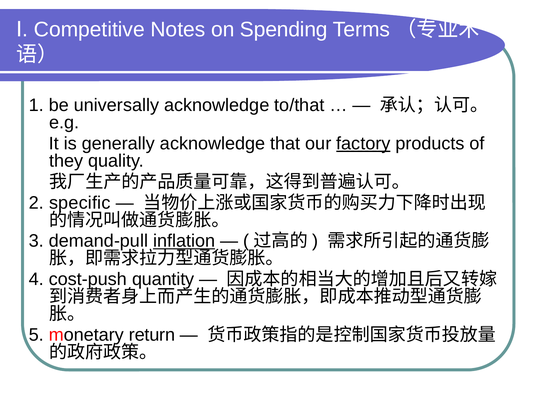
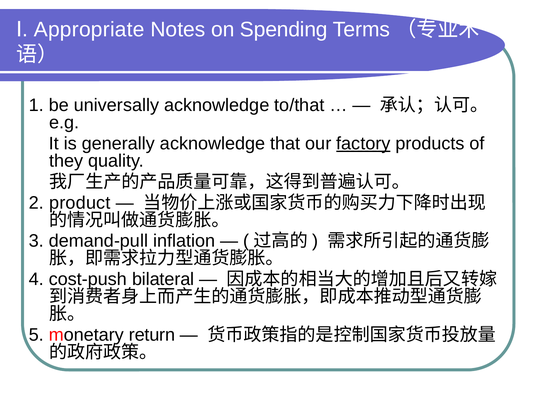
Competitive: Competitive -> Appropriate (89, 29)
specific: specific -> product (80, 203)
inflation underline: present -> none (184, 241)
quantity: quantity -> bilateral (163, 279)
